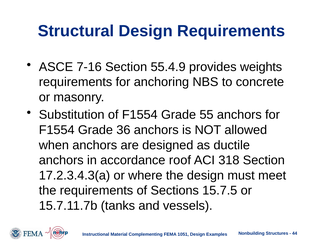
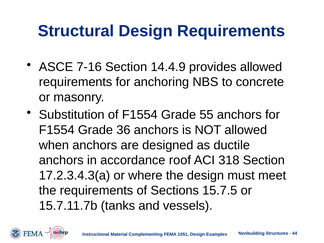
55.4.9: 55.4.9 -> 14.4.9 (168, 67)
provides weights: weights -> allowed (261, 67)
